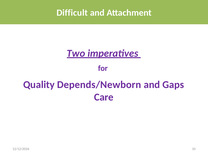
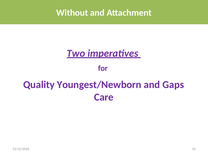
Difficult: Difficult -> Without (72, 13)
Depends/Newborn: Depends/Newborn -> Youngest/Newborn (99, 85)
